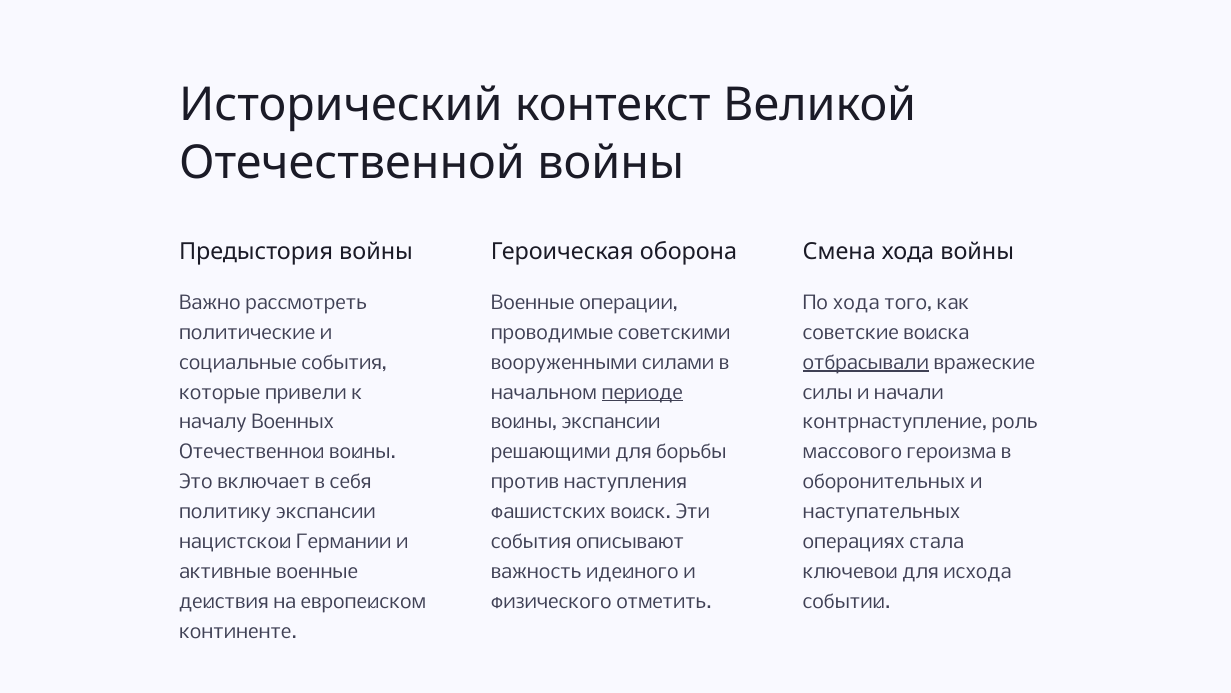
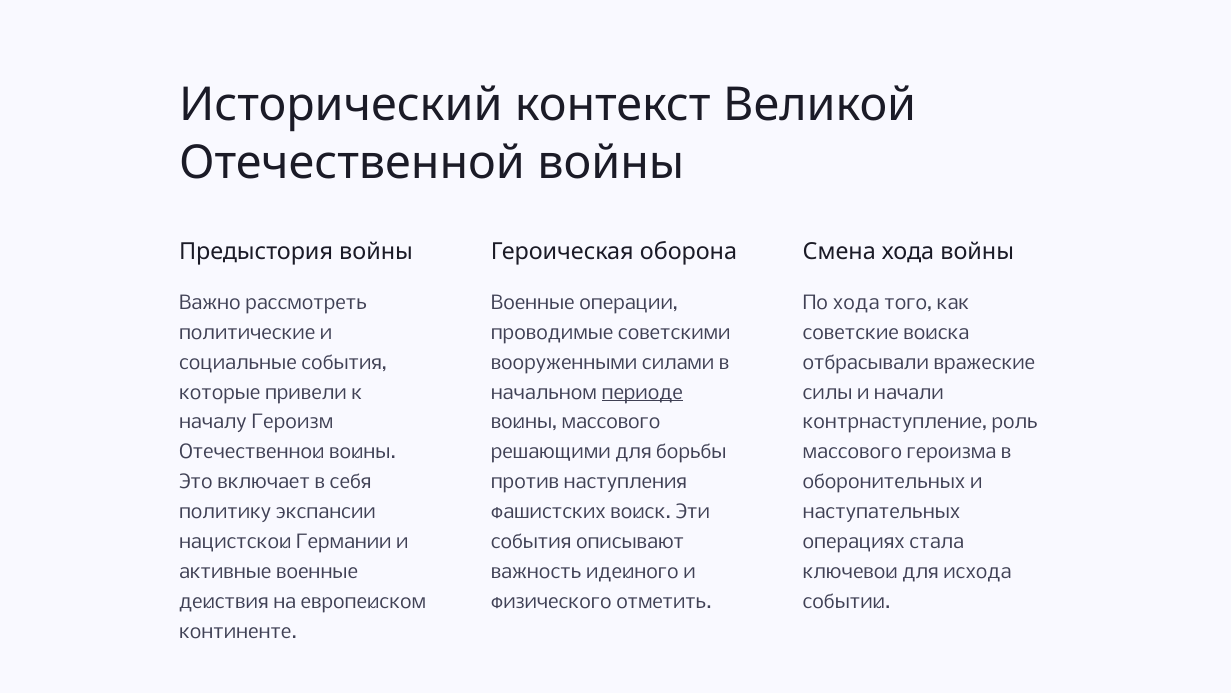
отбрасывали underline: present -> none (866, 363)
Военных: Военных -> Героизм (292, 422)
войны экспансии: экспансии -> массового (611, 422)
